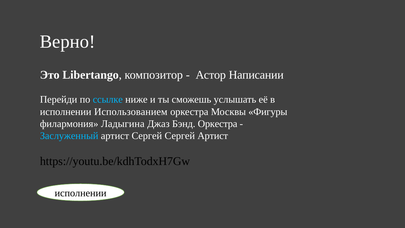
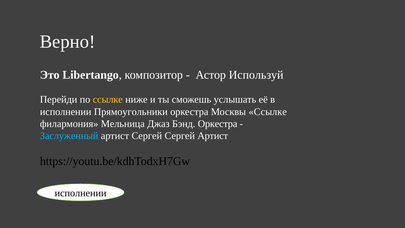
Написании: Написании -> Используй (256, 75)
ссылке colour: light blue -> yellow (108, 99)
Использованием: Использованием -> Прямоугольники (131, 112)
Москвы Фигуры: Фигуры -> Ссылке (268, 112)
Ладыгина: Ладыгина -> Мельница (123, 124)
